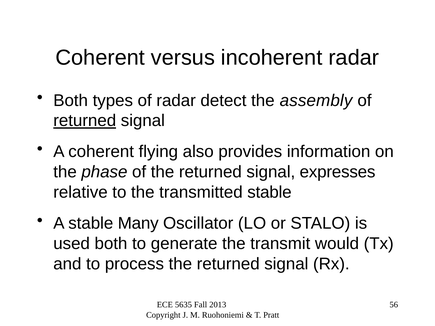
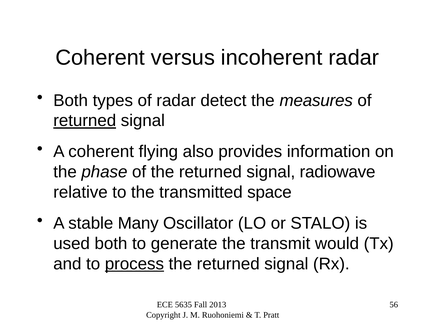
assembly: assembly -> measures (316, 101)
expresses: expresses -> radiowave (338, 172)
transmitted stable: stable -> space (269, 192)
process underline: none -> present (134, 264)
